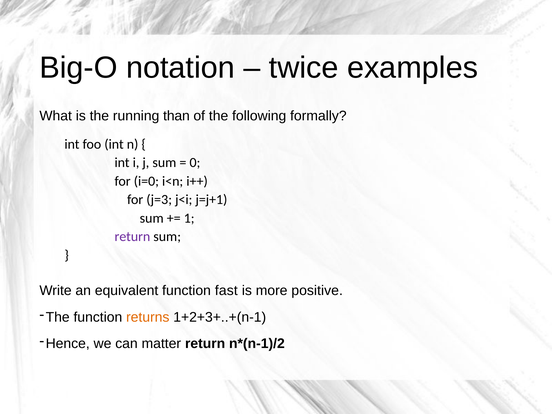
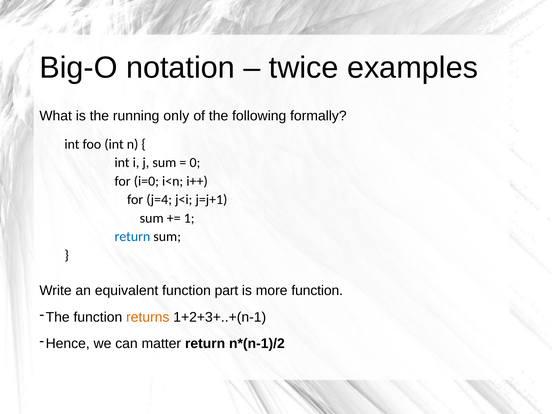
than: than -> only (176, 116)
j=3: j=3 -> j=4 (159, 200)
return colour: purple -> blue (132, 237)
fast: fast -> part (226, 291)
more positive: positive -> function (317, 291)
